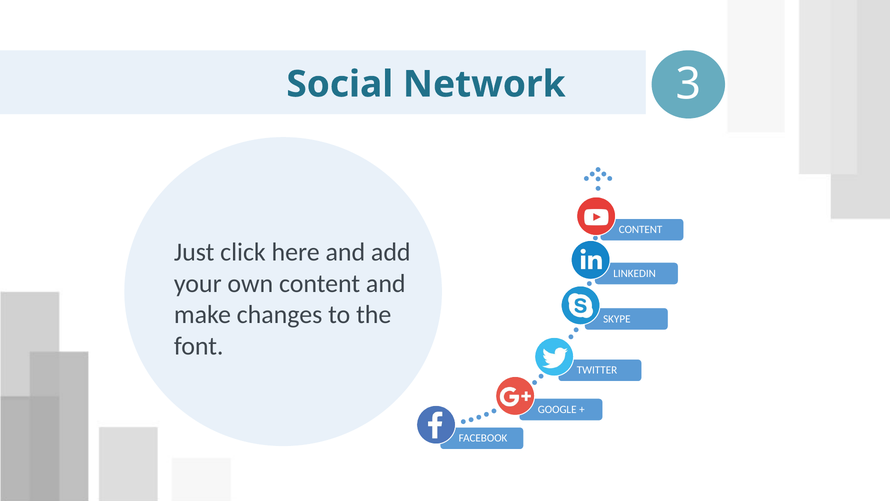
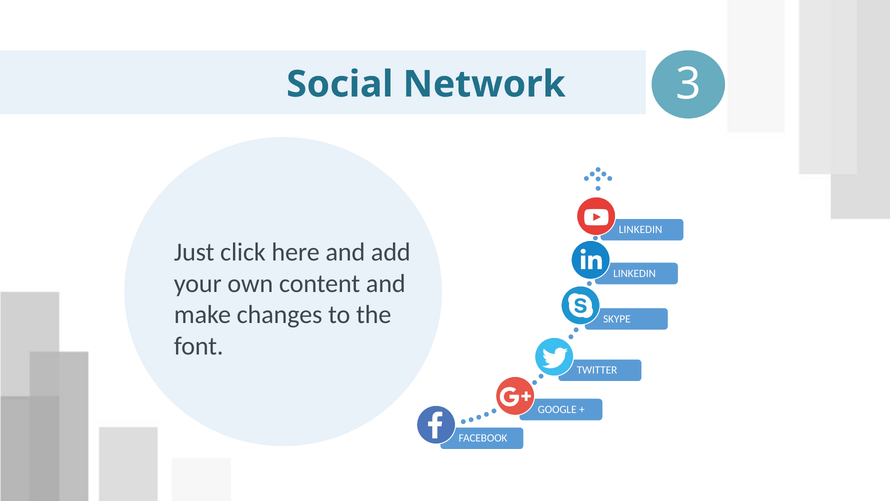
CONTENT: CONTENT -> LINKEDIN (641, 229)
